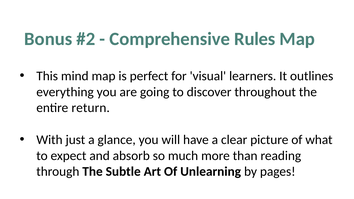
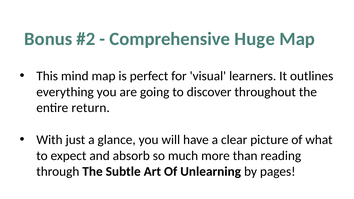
Rules: Rules -> Huge (255, 39)
